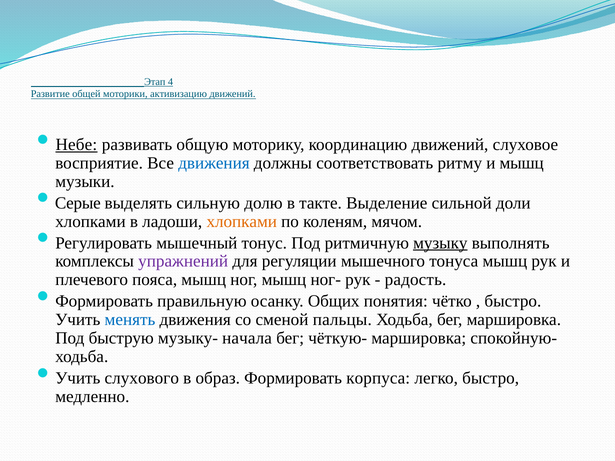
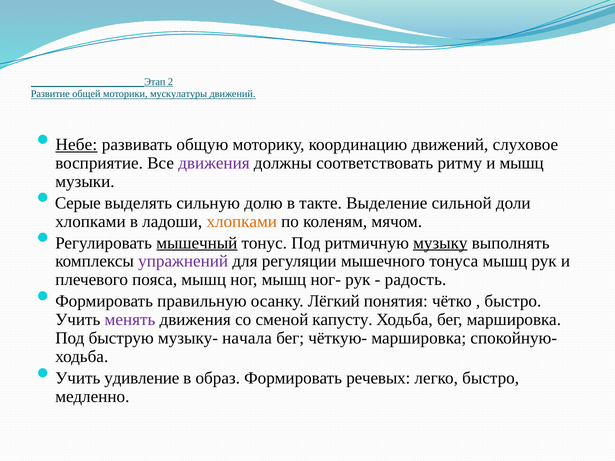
4: 4 -> 2 (171, 82)
активизацию: активизацию -> мускулатуры (179, 94)
движения colour: blue -> purple (214, 163)
мышечный underline: none -> present (197, 243)
Общих: Общих -> Лёгкий (334, 301)
менять colour: blue -> purple (130, 320)
пальцы: пальцы -> капусту (342, 320)
слухового: слухового -> удивление (142, 378)
корпуса: корпуса -> речевых (378, 378)
